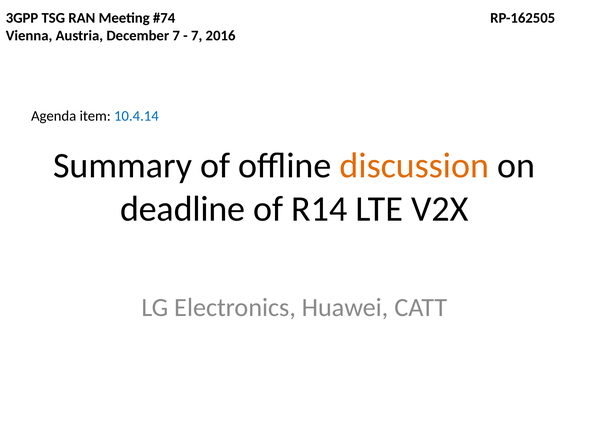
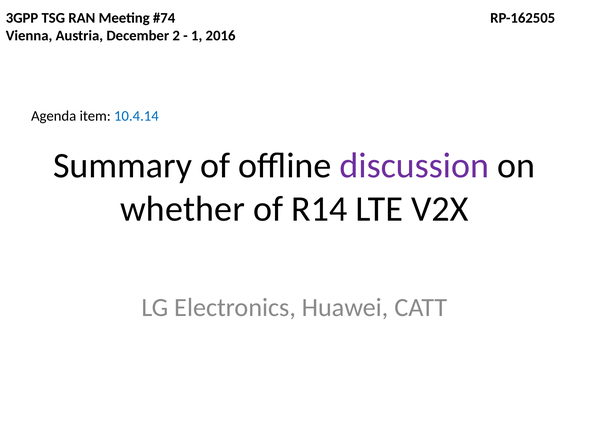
December 7: 7 -> 2 (176, 36)
7: 7 -> 1 (197, 36)
discussion colour: orange -> purple (414, 165)
deadline: deadline -> whether (183, 209)
